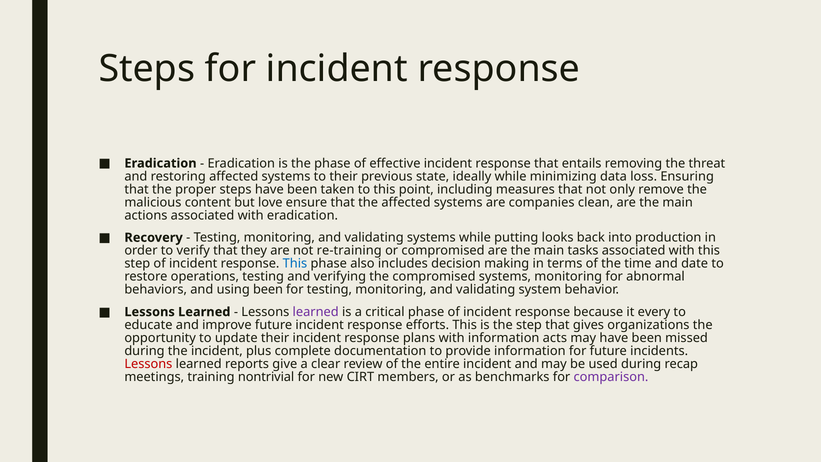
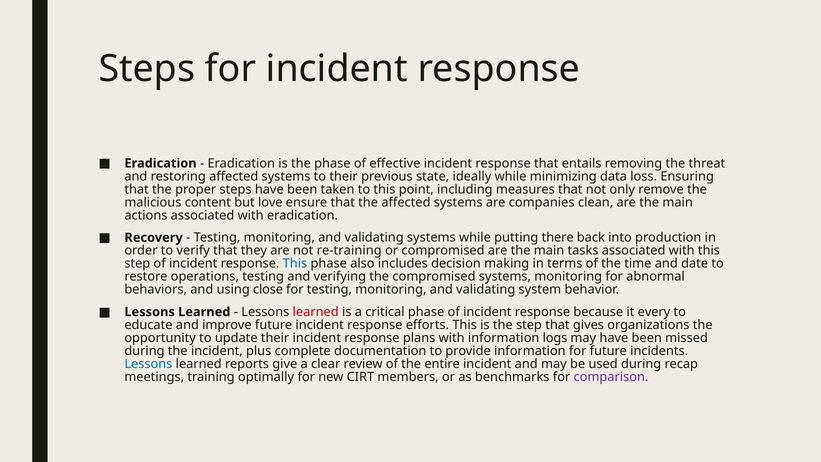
looks: looks -> there (558, 238)
using been: been -> close (268, 290)
learned colour: purple -> red (316, 312)
acts: acts -> logs (555, 338)
Lessons colour: red -> blue (148, 364)
nontrivial: nontrivial -> optimally (266, 377)
